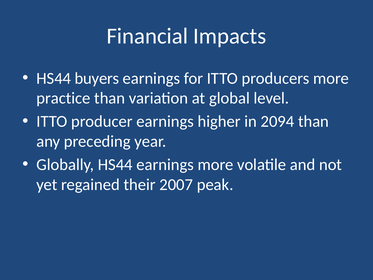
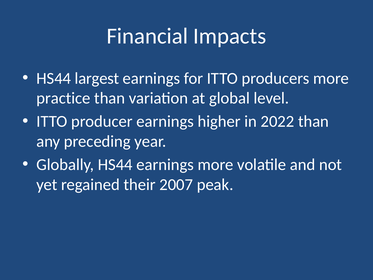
buyers: buyers -> largest (97, 78)
2094: 2094 -> 2022 (277, 121)
